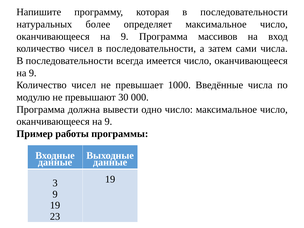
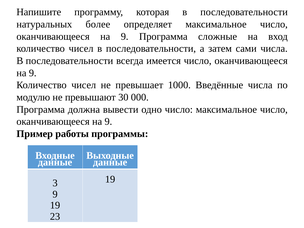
массивов: массивов -> сложные (218, 36)
